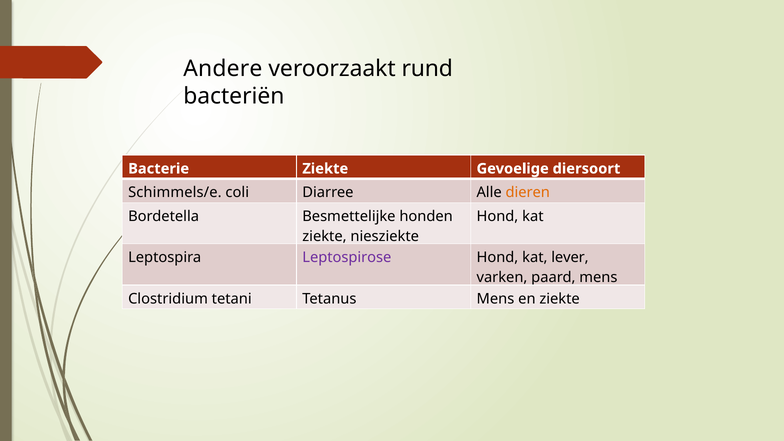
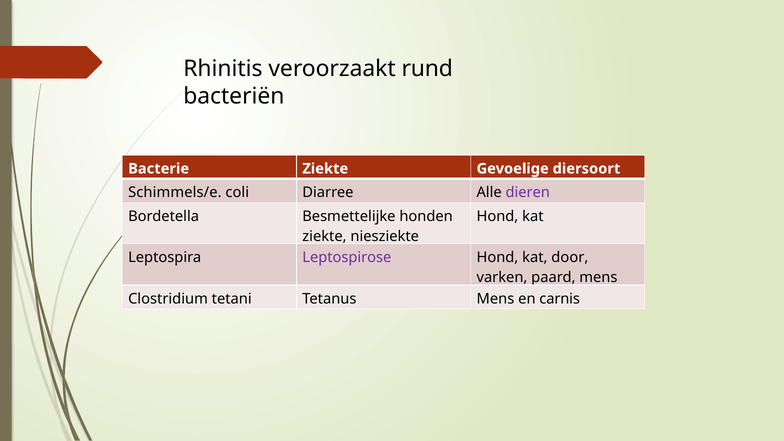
Andere: Andere -> Rhinitis (223, 69)
dieren colour: orange -> purple (528, 193)
lever: lever -> door (570, 258)
en ziekte: ziekte -> carnis (560, 299)
